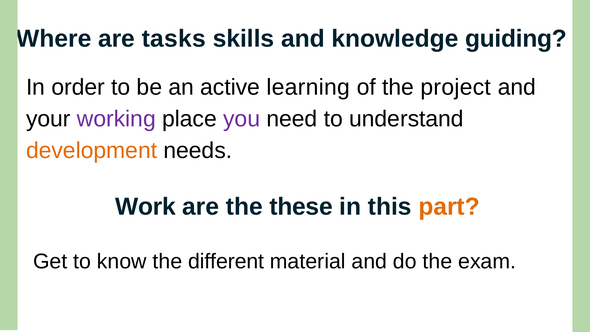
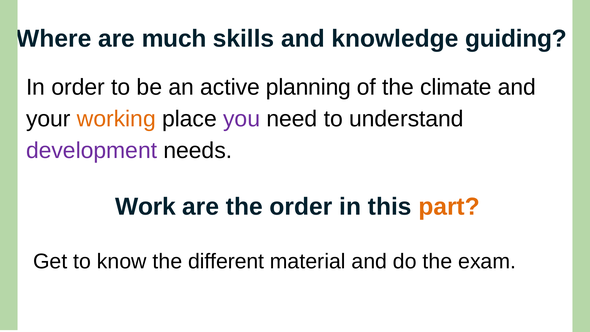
tasks: tasks -> much (174, 39)
learning: learning -> planning (308, 87)
project: project -> climate (456, 87)
working colour: purple -> orange (116, 119)
development colour: orange -> purple (92, 151)
the these: these -> order (301, 207)
